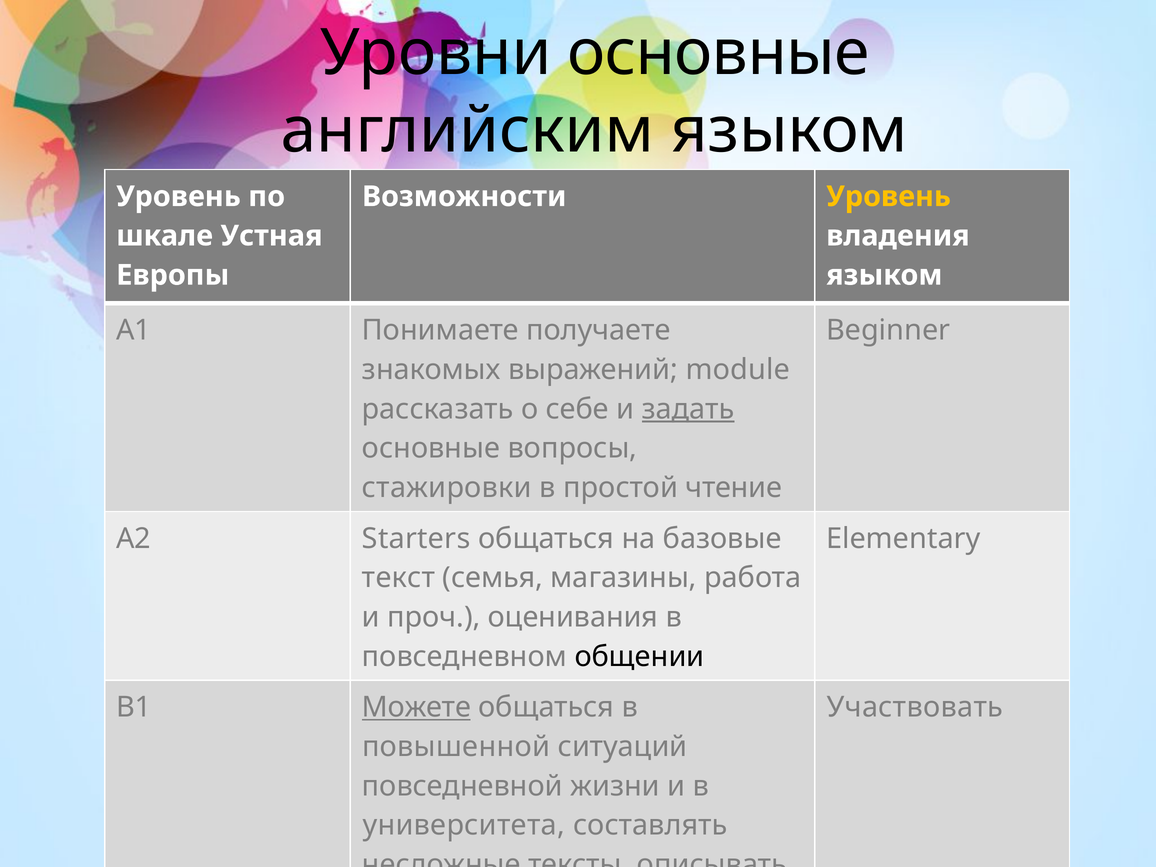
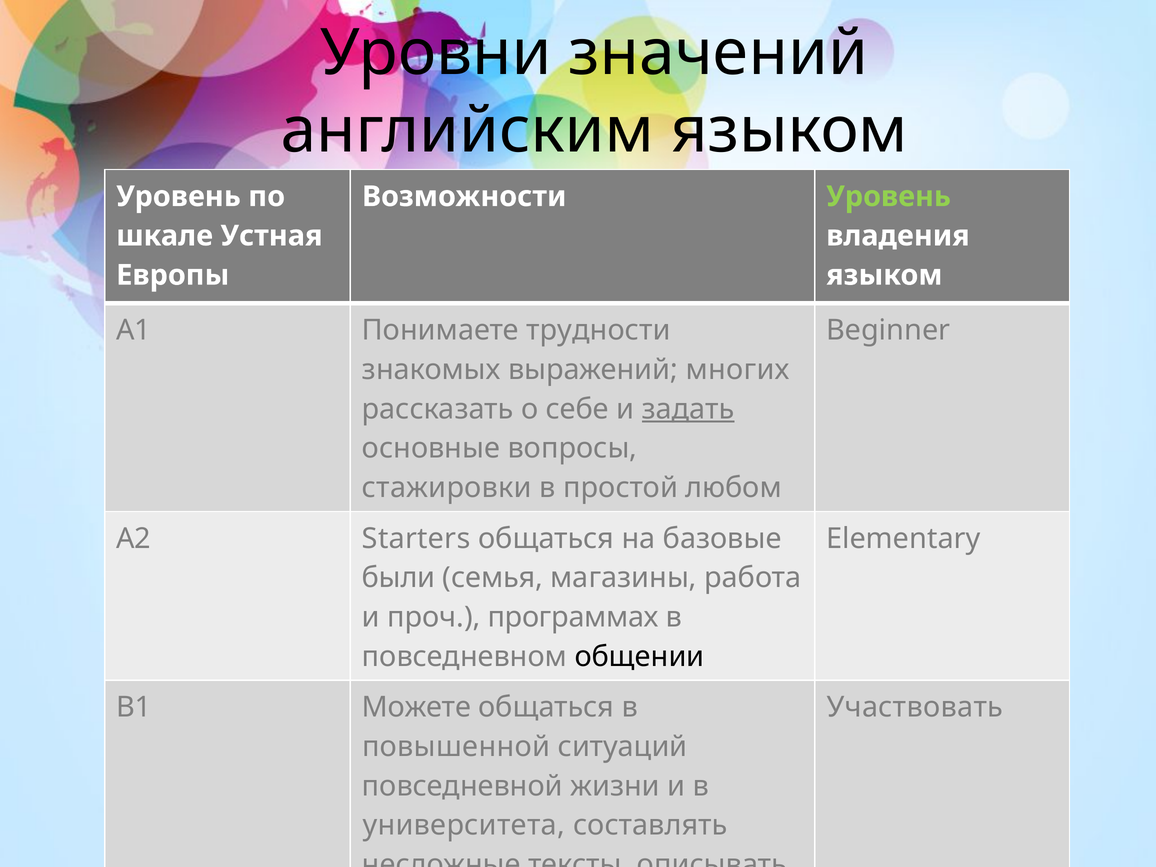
Уровни основные: основные -> значений (718, 53)
Уровень colour: yellow -> light green (889, 197)
получаете: получаете -> трудности (598, 330)
module: module -> многих (738, 370)
чтение: чтение -> любом (734, 488)
текст: текст -> были (399, 578)
оценивания: оценивания -> программах (573, 617)
Можете underline: present -> none (416, 707)
